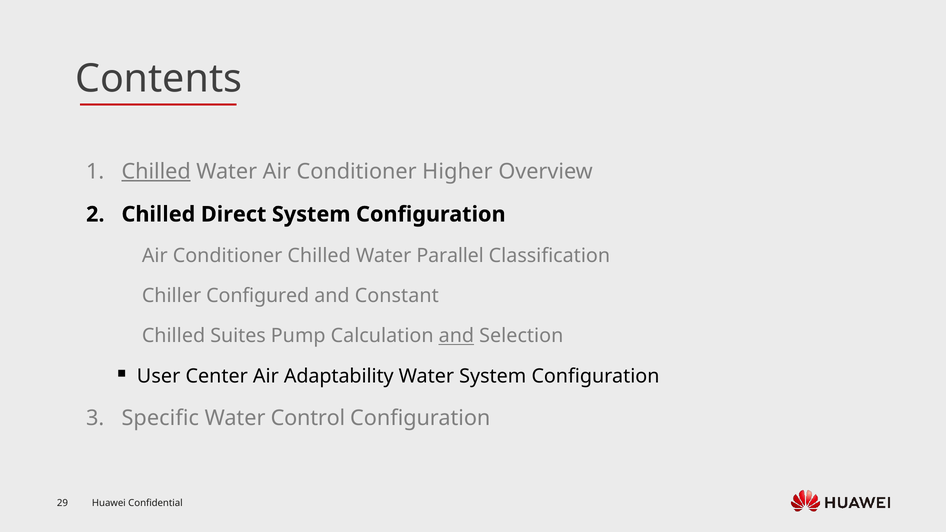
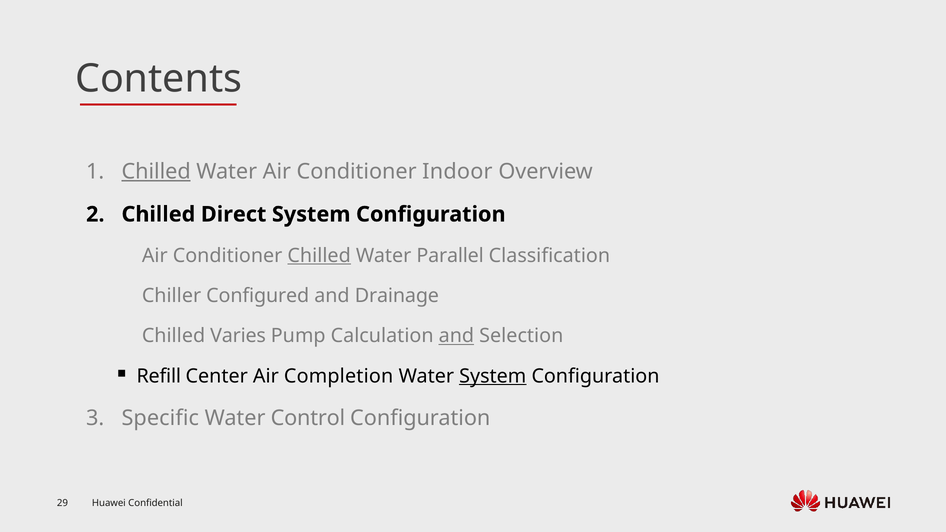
Higher: Higher -> Indoor (457, 172)
Chilled underline: none -> present (319, 256)
Constant: Constant -> Drainage (397, 296)
Suites: Suites -> Varies (238, 336)
User: User -> Refill (159, 376)
Adaptability: Adaptability -> Completion (339, 376)
System underline: none -> present (493, 376)
